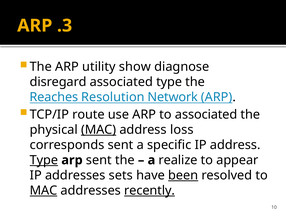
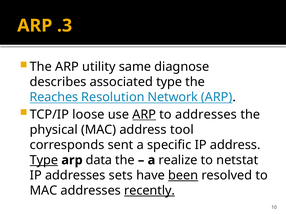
show: show -> same (135, 67)
disregard: disregard -> describes (58, 82)
route: route -> loose (88, 115)
ARP underline: none -> present (144, 115)
to associated: associated -> addresses (206, 115)
MAC underline: present -> none (99, 130)
loss: loss -> tool (182, 130)
arp sent: sent -> data (99, 160)
appear: appear -> netstat (237, 160)
MAC underline: present -> none (43, 191)
